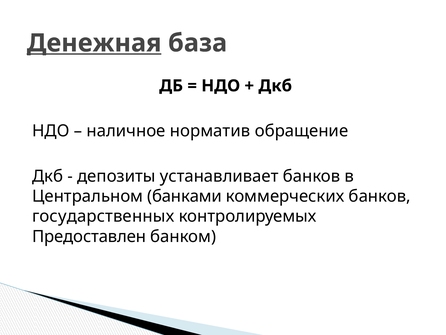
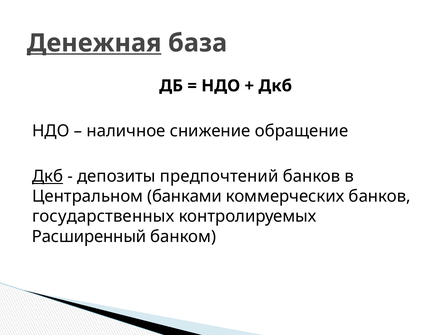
норматив: норматив -> снижение (210, 131)
Дкб underline: none -> present (48, 176)
устанавливает: устанавливает -> предпочтений (219, 176)
Предоставлен: Предоставлен -> Расширенный (89, 236)
